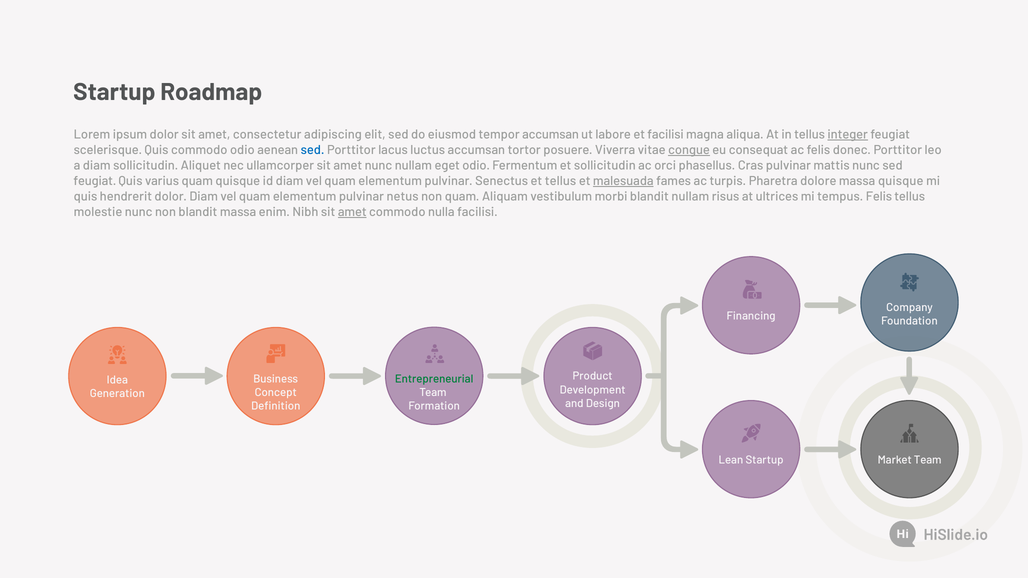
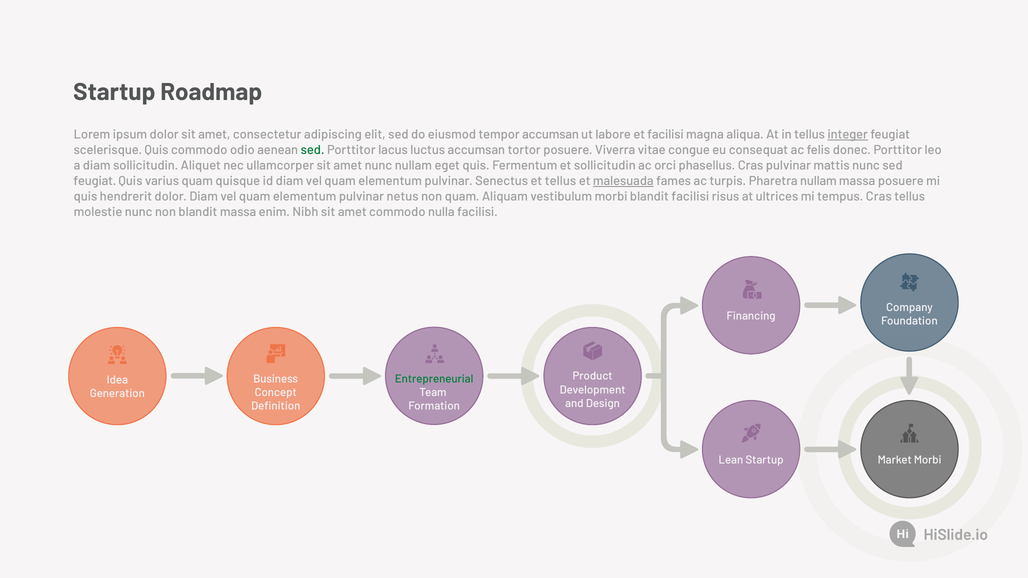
sed colour: blue -> green (313, 150)
congue underline: present -> none (689, 150)
eget odio: odio -> quis (476, 166)
Pharetra dolore: dolore -> nullam (818, 181)
massa quisque: quisque -> posuere (901, 181)
blandit nullam: nullam -> facilisi (690, 196)
tempus Felis: Felis -> Cras (879, 196)
amet underline: present -> none (352, 212)
Market Team: Team -> Morbi (928, 460)
